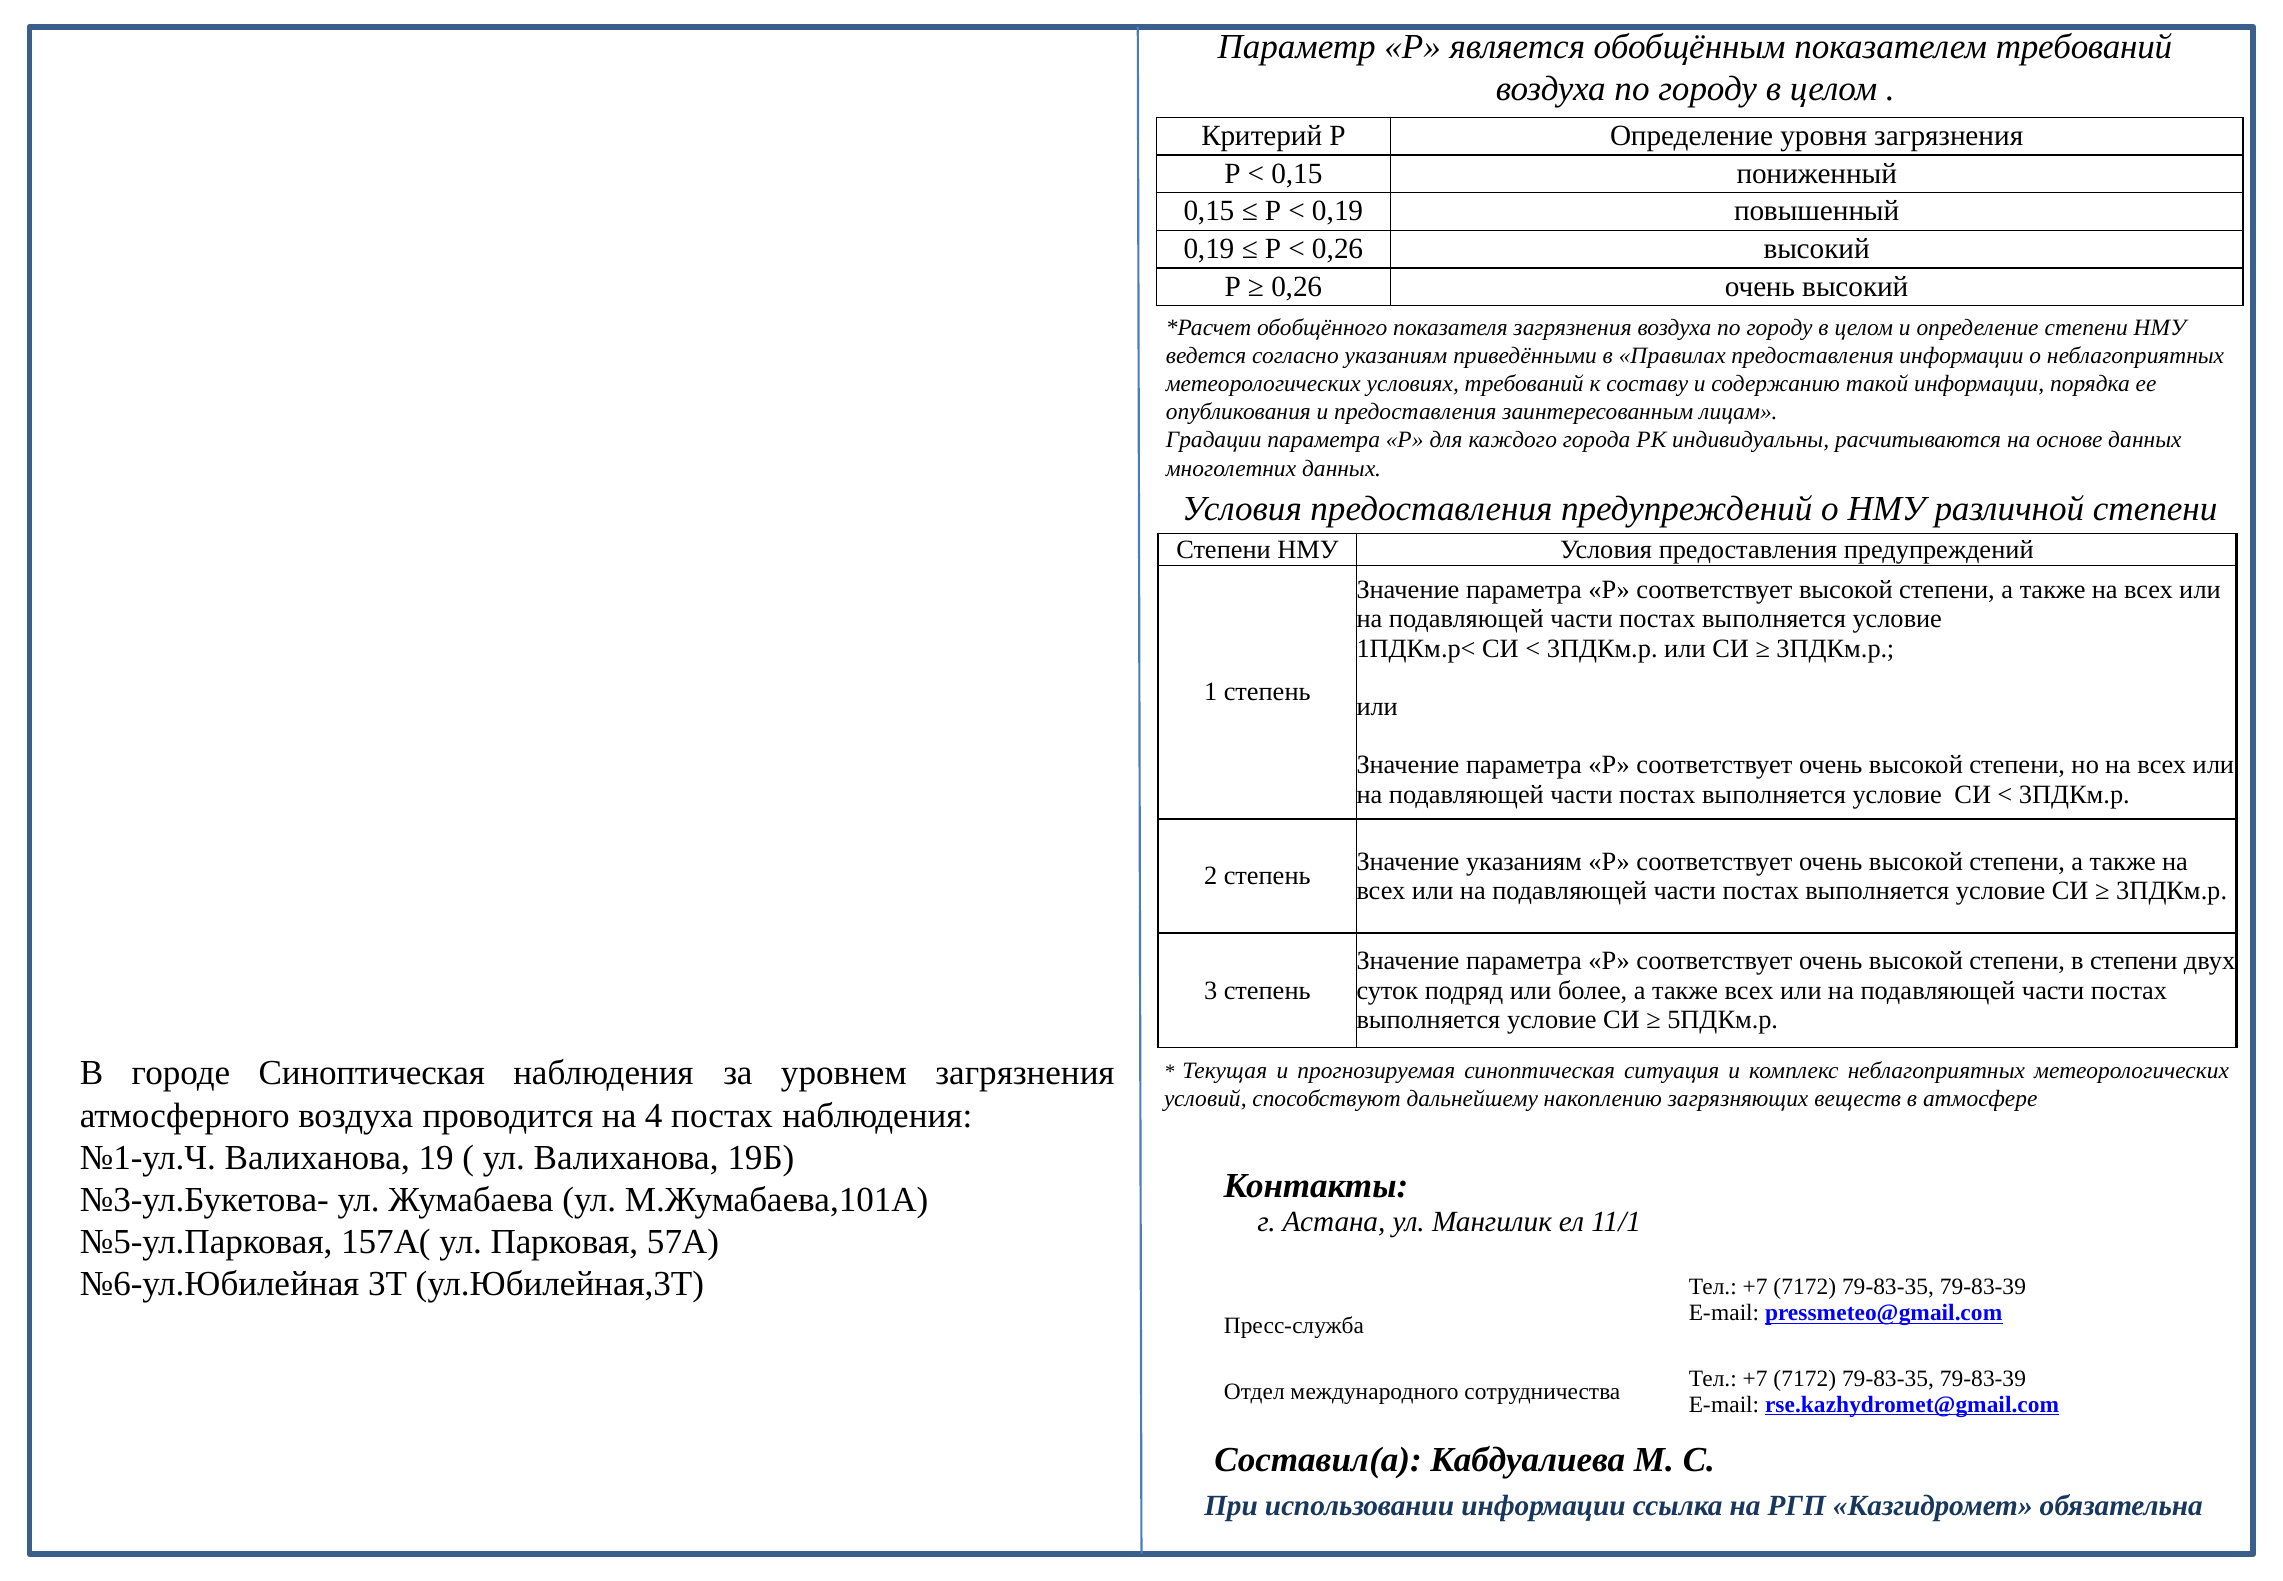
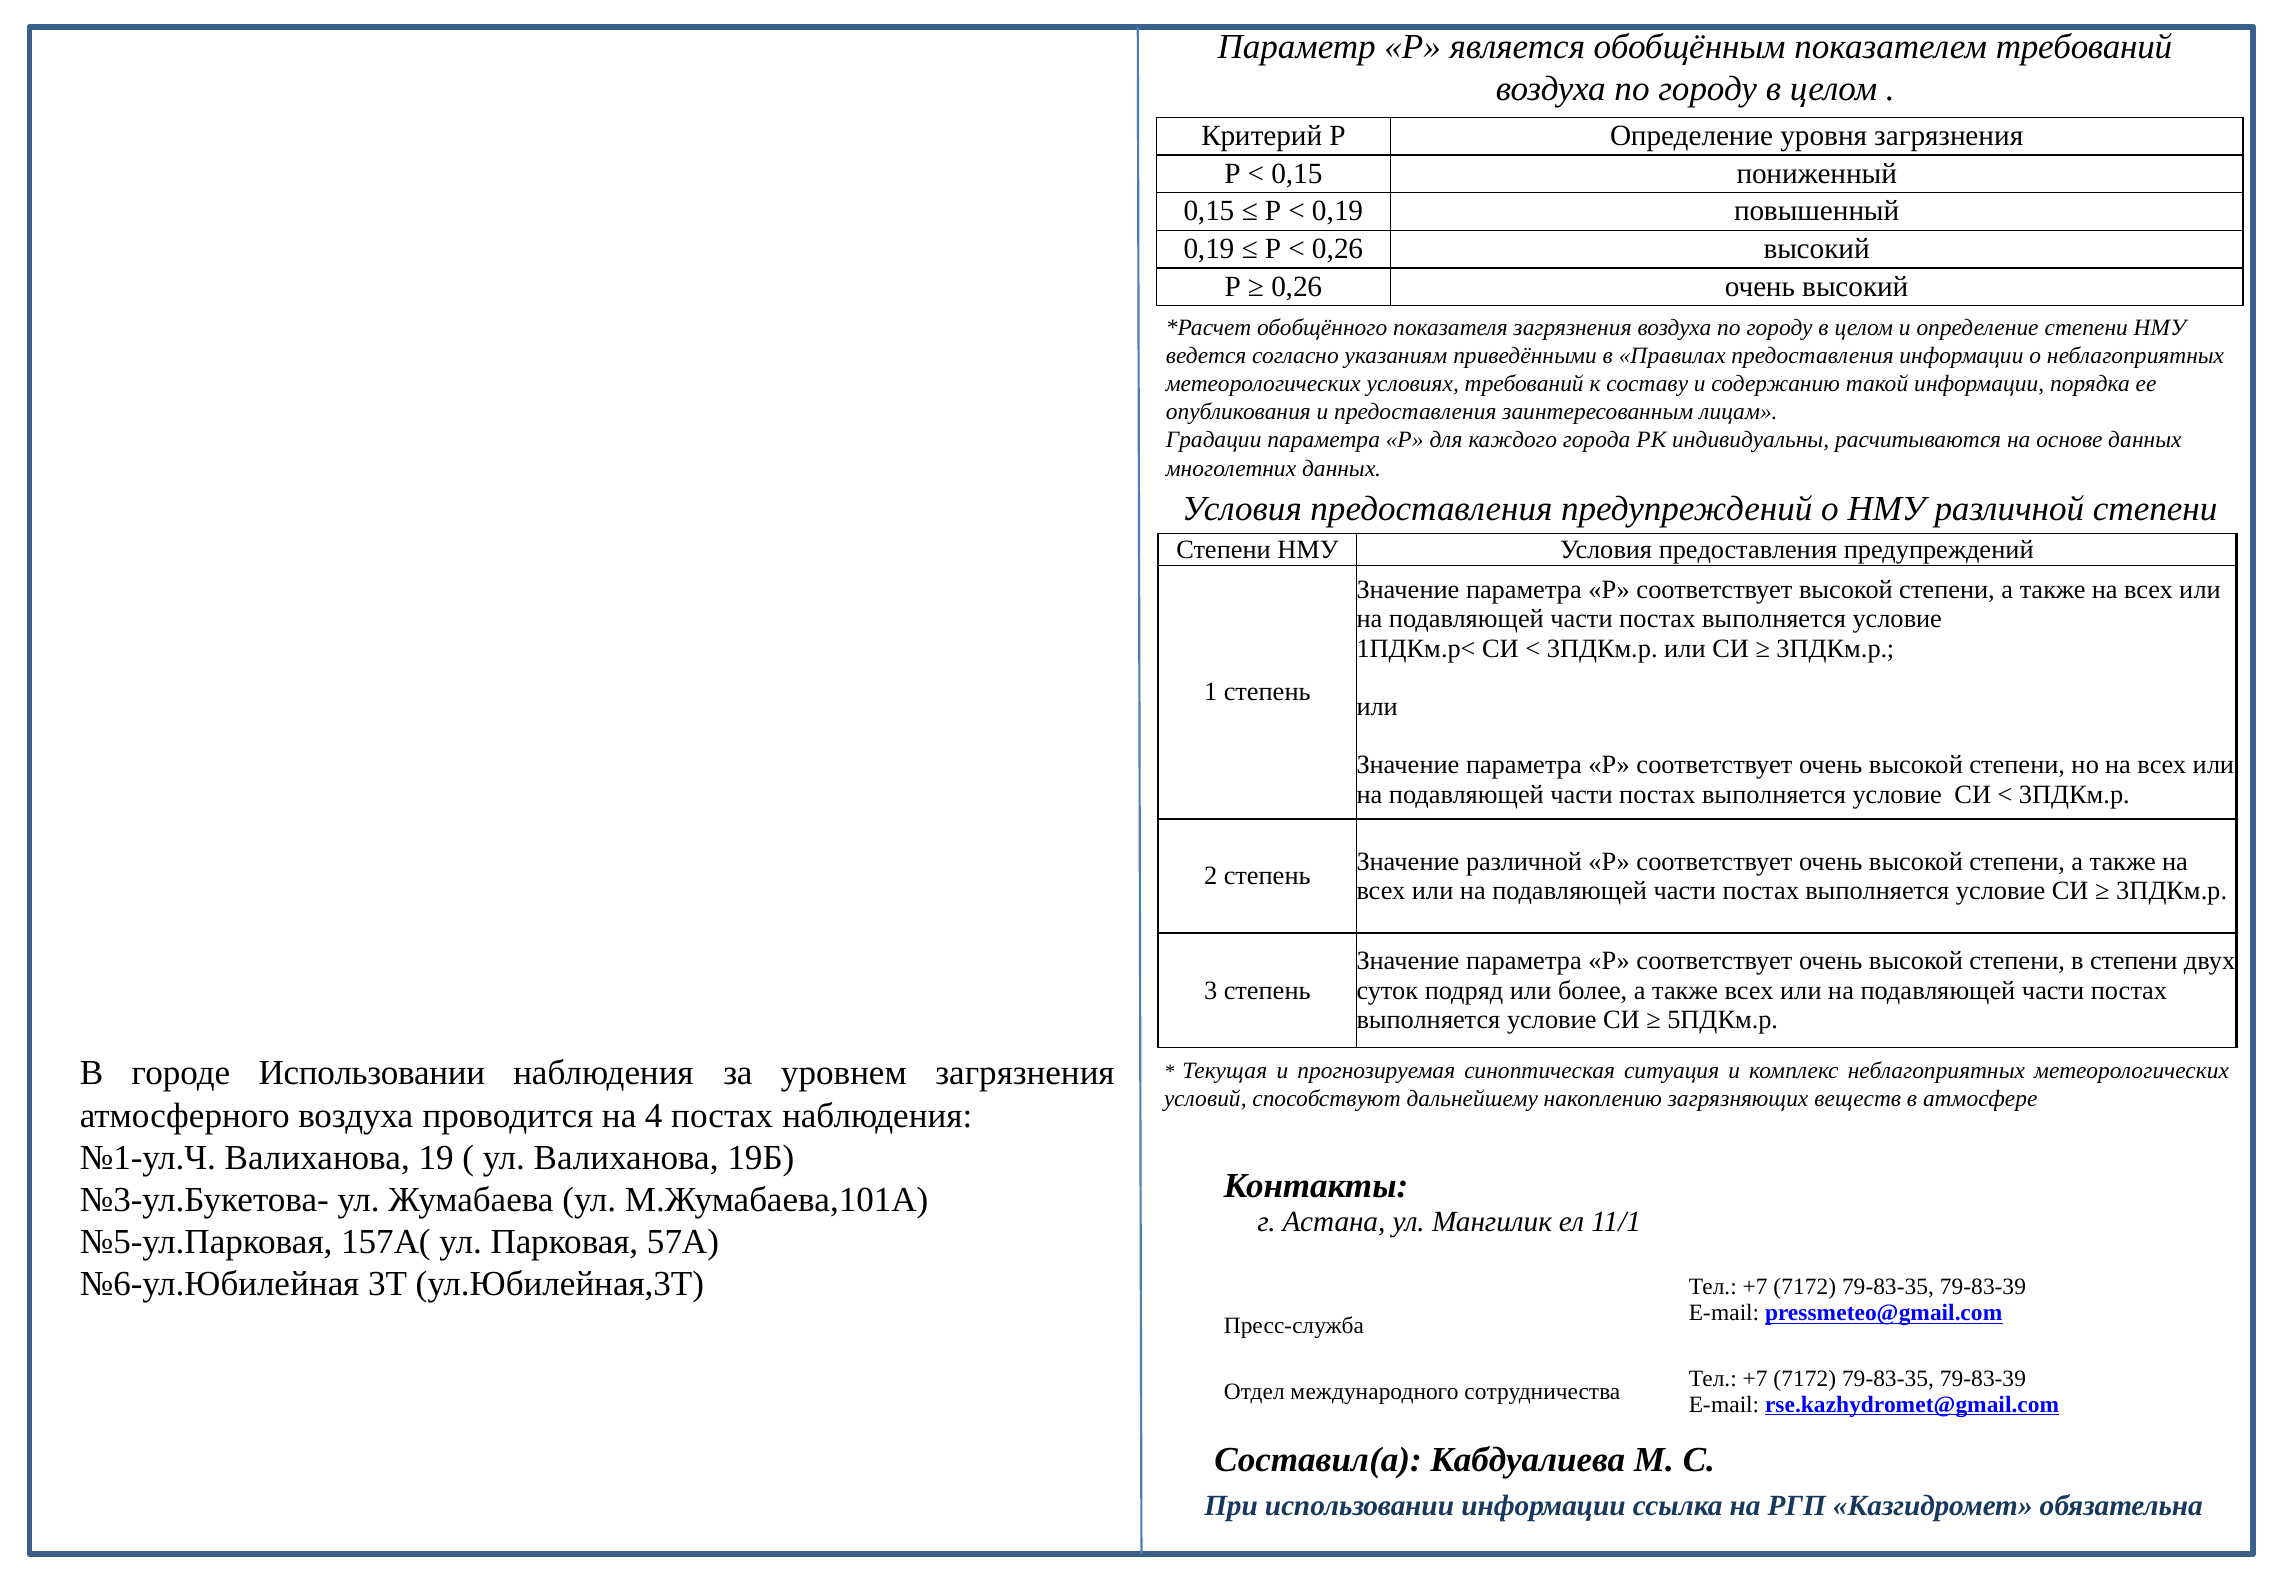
Значение указаниям: указаниям -> различной (1524, 861)
городе Синоптическая: Синоптическая -> Использовании (372, 1073)
